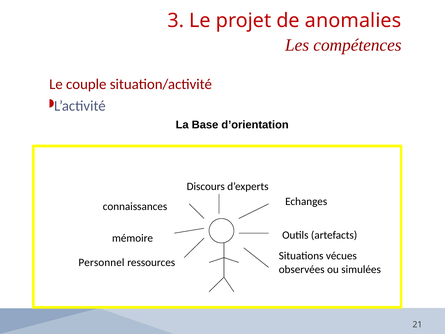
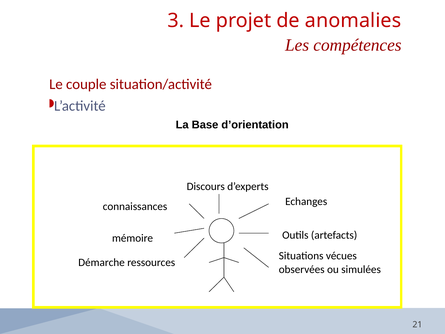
Personnel: Personnel -> Démarche (102, 262)
